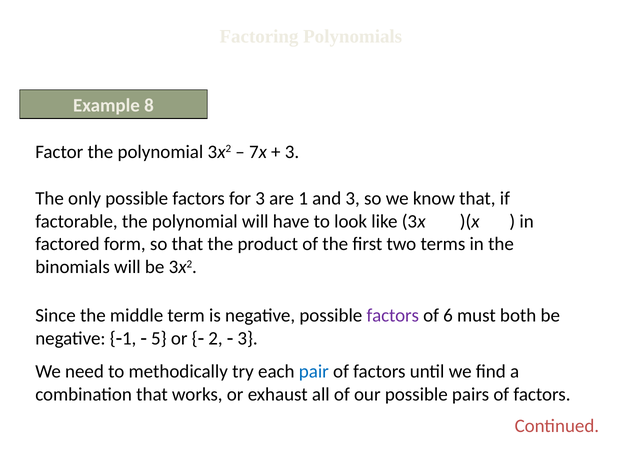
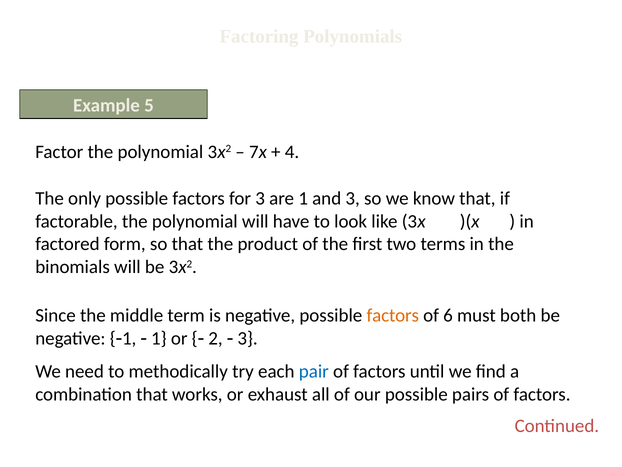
8: 8 -> 5 (149, 105)
3: 3 -> 4 (292, 152)
factors colour: purple -> orange (393, 315)
5: 5 -> 1 (159, 338)
